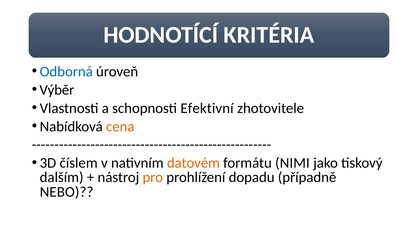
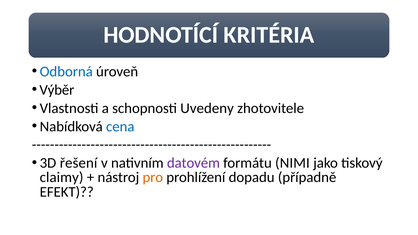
Efektivní: Efektivní -> Uvedeny (207, 108)
cena colour: orange -> blue (120, 127)
číslem: číslem -> řešení (79, 163)
datovém colour: orange -> purple (193, 163)
dalším: dalším -> claimy (62, 178)
NEBO: NEBO -> EFEKT (67, 192)
